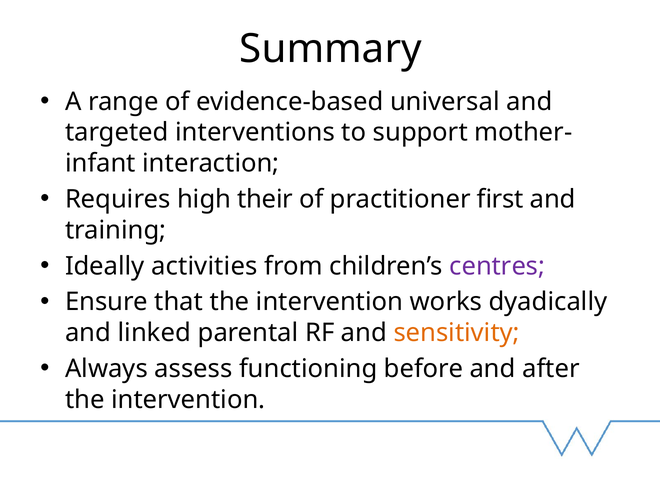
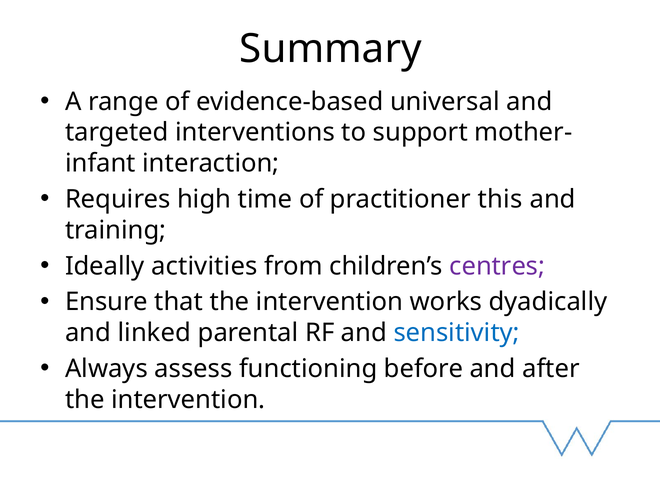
their: their -> time (265, 199)
first: first -> this (500, 199)
sensitivity colour: orange -> blue (457, 333)
